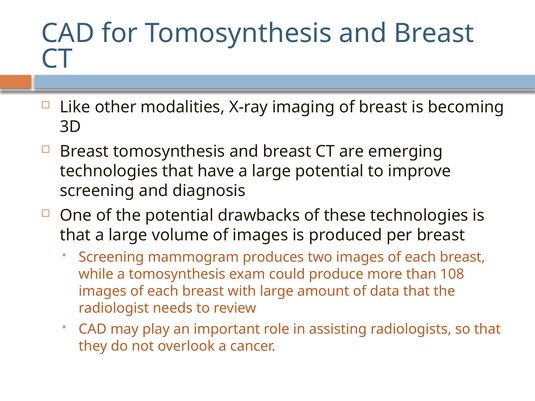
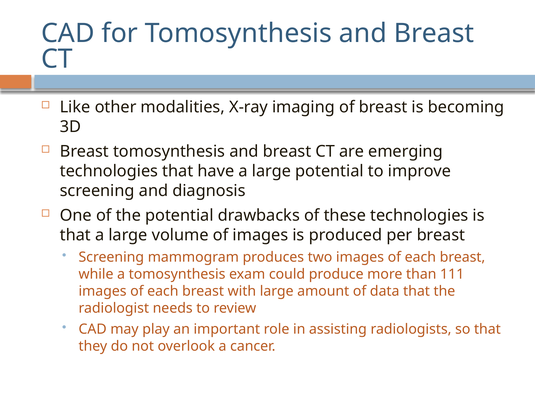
108: 108 -> 111 (452, 274)
